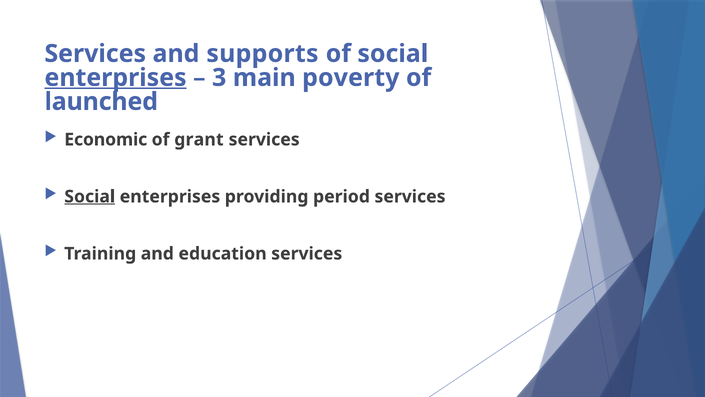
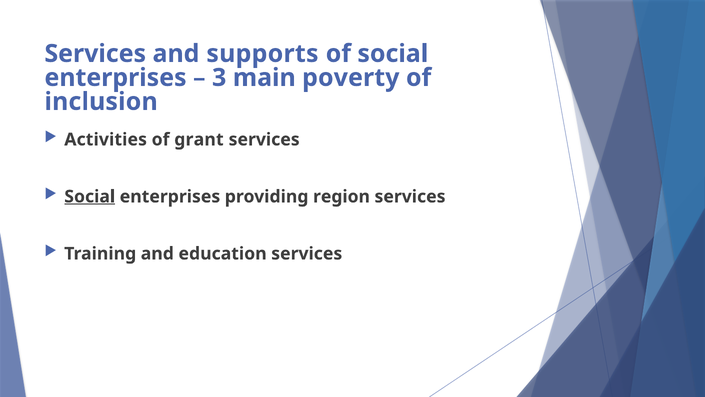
enterprises underline: present -> none (116, 78)
launched: launched -> inclusion (101, 102)
Economic: Economic -> Activities (106, 139)
period: period -> region (342, 196)
